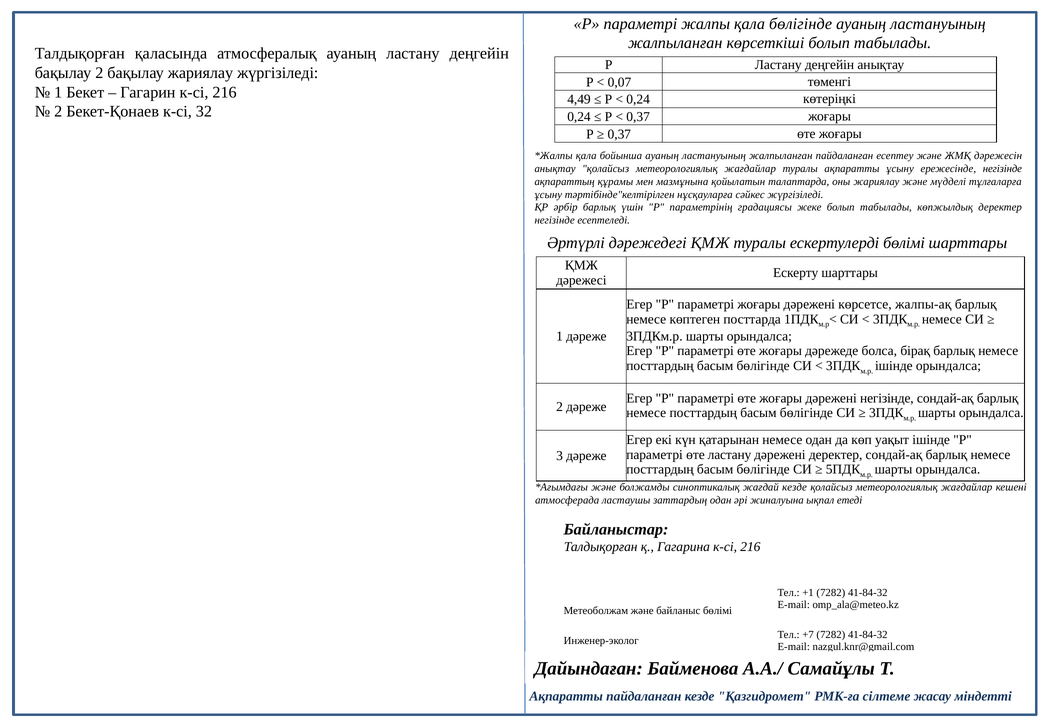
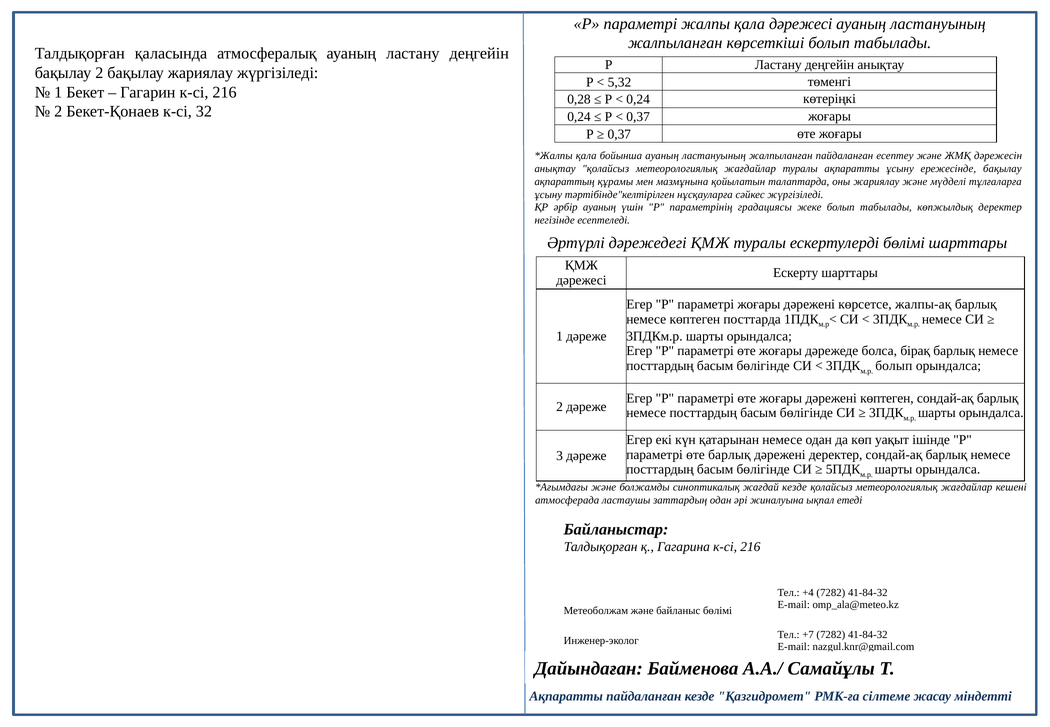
қала бөлігінде: бөлігінде -> дәрежесі (801, 24)
0,07: 0,07 -> 5,32 (619, 82)
4,49: 4,49 -> 0,28 (579, 99)
ережесінде негізінде: негізінде -> бақылау (1002, 169)
әрбір барлық: барлық -> ауаның (599, 207)
ішінде: ішінде -> болып (894, 366)
дәрежені негізінде: негізінде -> көптеген (887, 398)
өте ластану: ластану -> барлық (729, 455)
+1: +1 -> +4 (808, 593)
